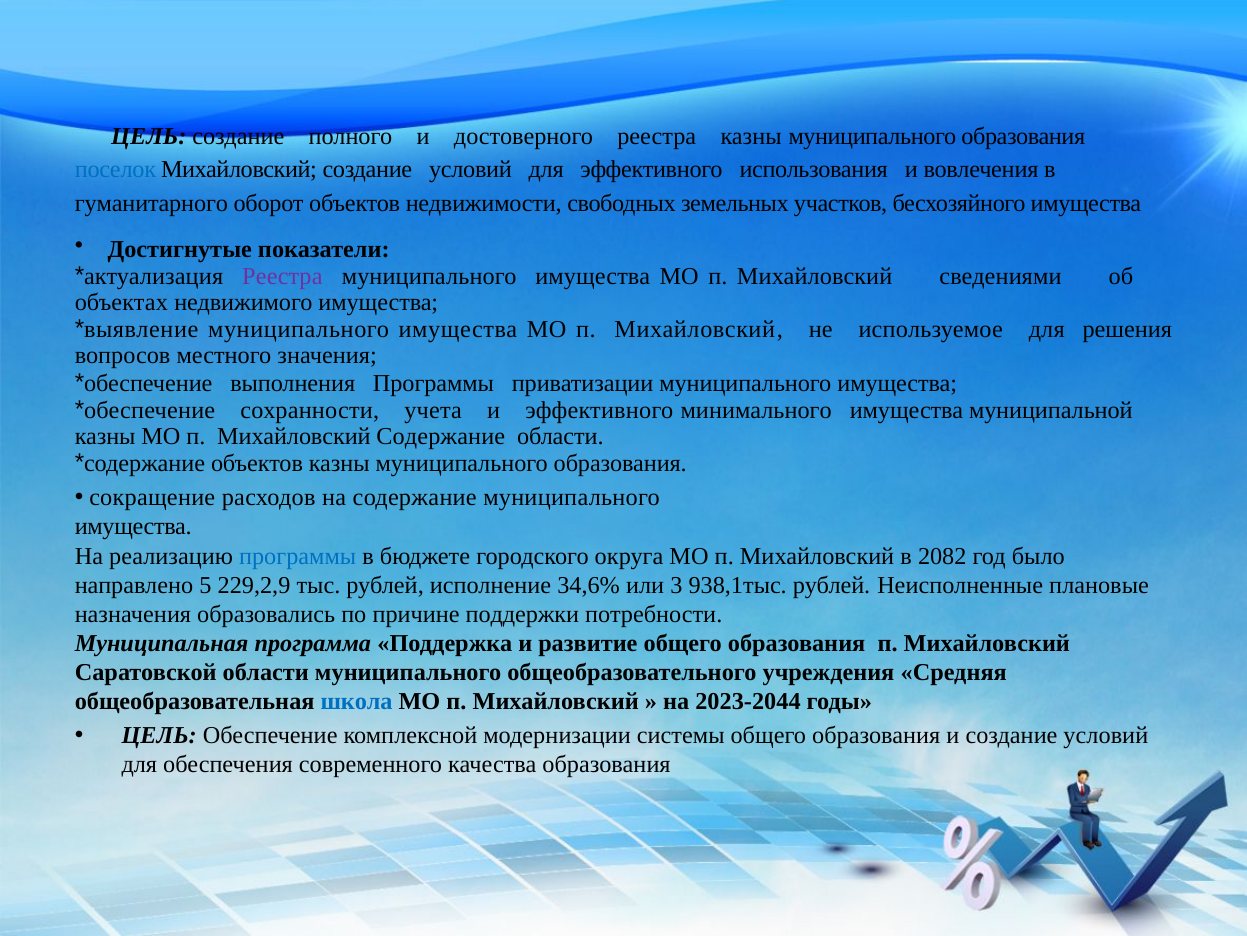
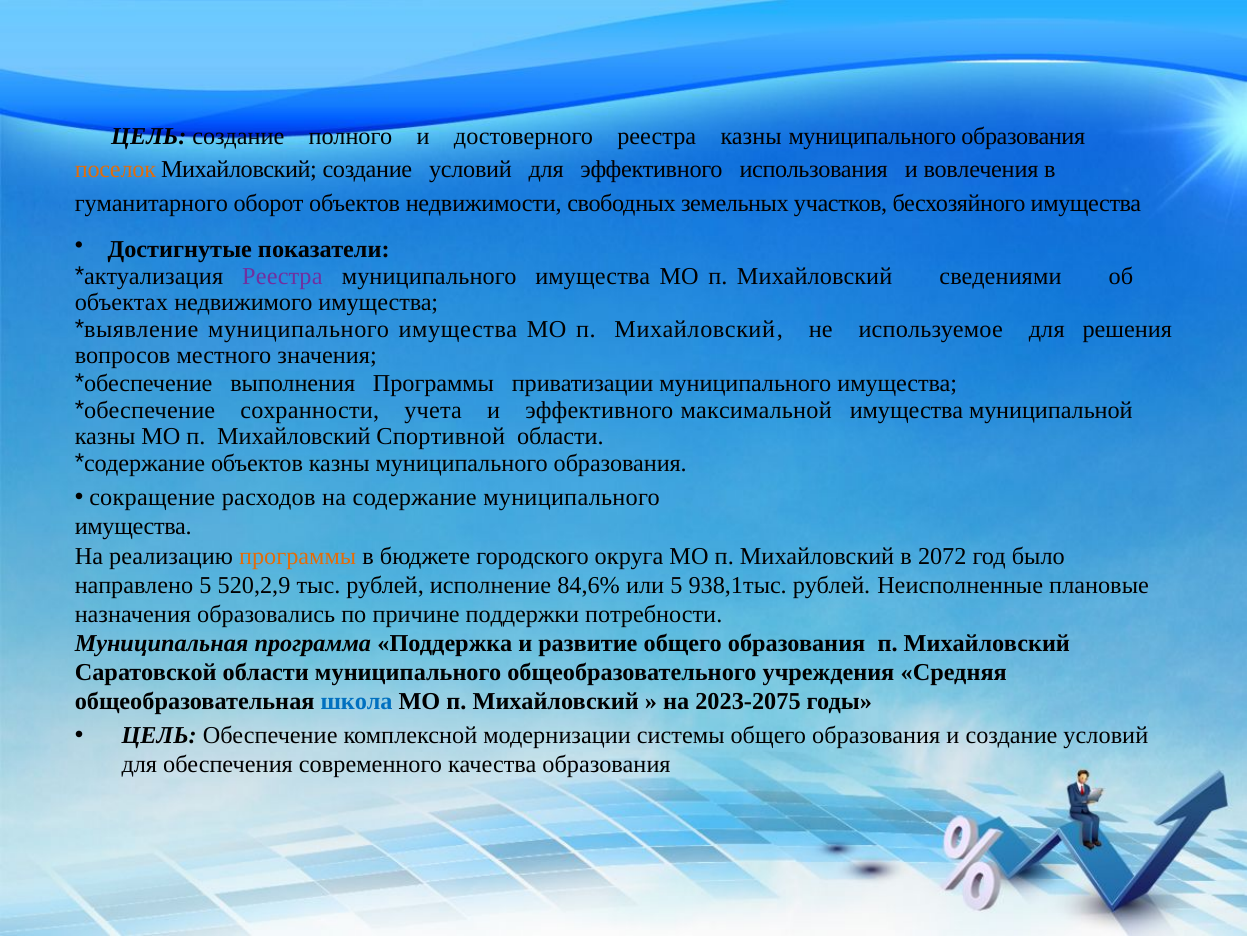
поселок colour: blue -> orange (115, 170)
минимального: минимального -> максимальной (756, 410)
Михайловский Содержание: Содержание -> Спортивной (441, 436)
программы colour: blue -> orange (298, 556)
2082: 2082 -> 2072 (942, 556)
229,2,9: 229,2,9 -> 520,2,9 (254, 585)
34,6%: 34,6% -> 84,6% (589, 585)
или 3: 3 -> 5 (676, 585)
2023-2044: 2023-2044 -> 2023-2075 (748, 701)
